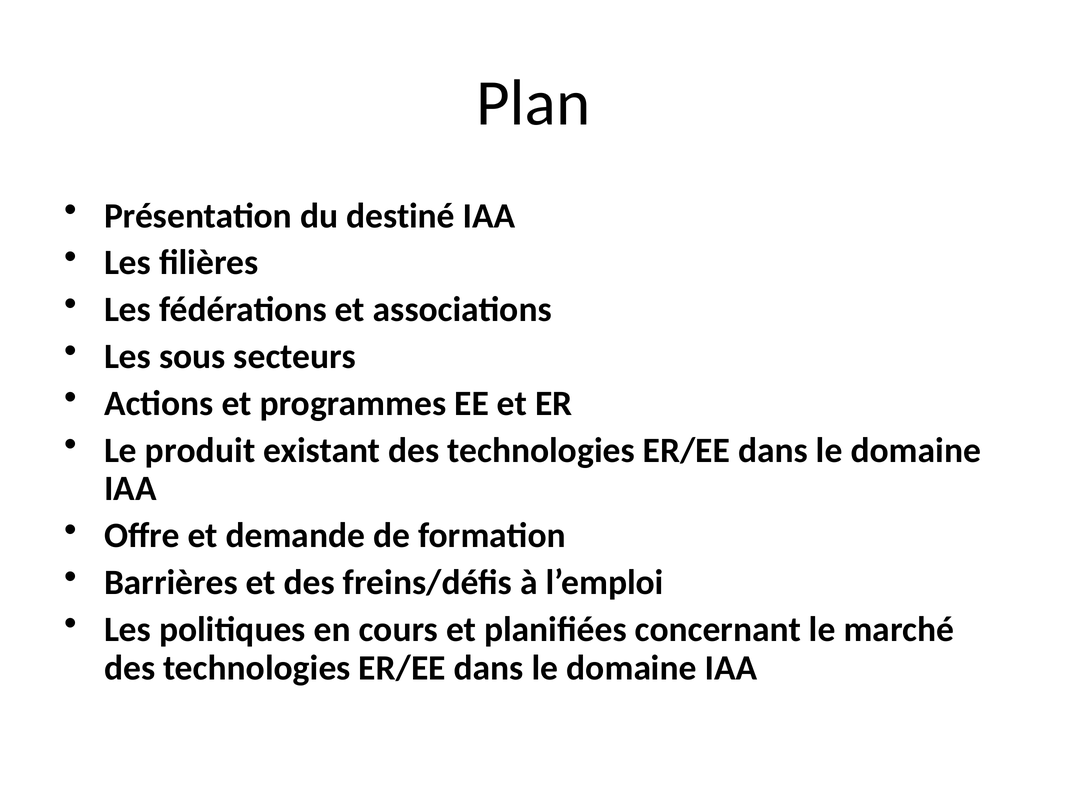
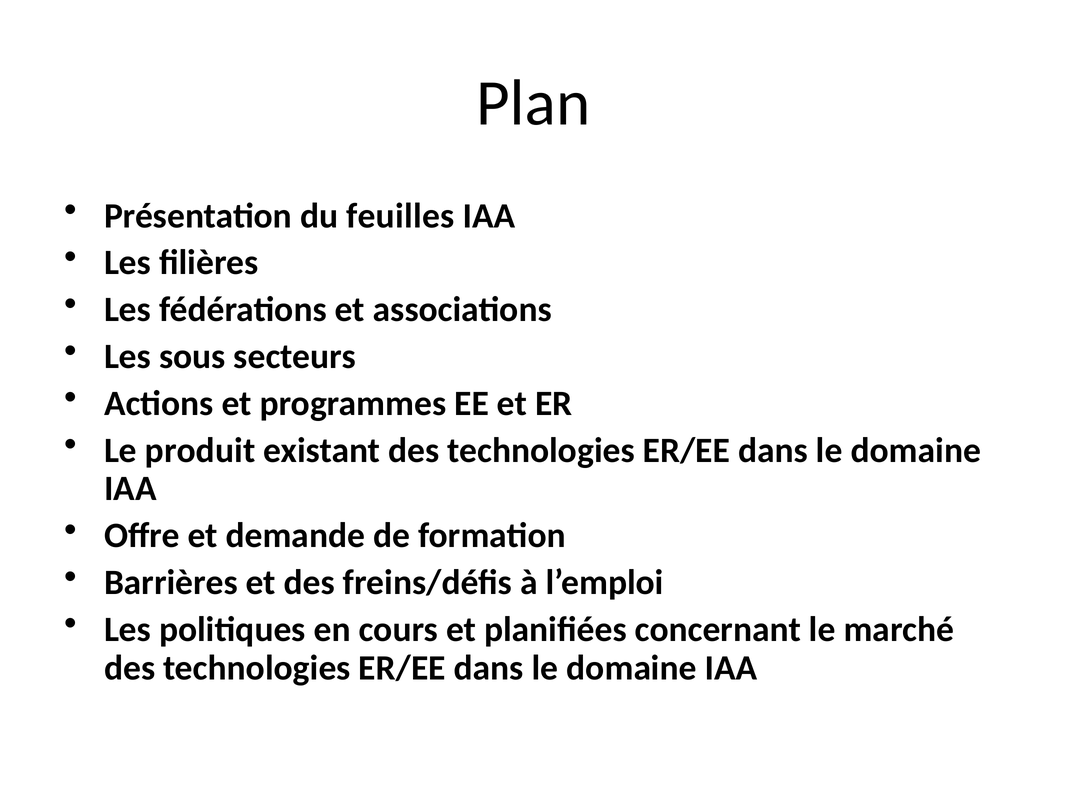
destiné: destiné -> feuilles (400, 216)
